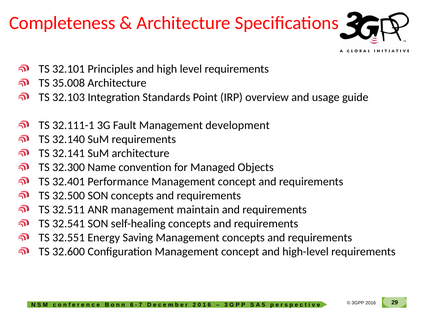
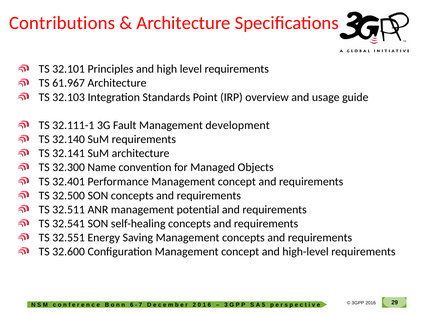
Completeness: Completeness -> Contributions (62, 23)
35.008: 35.008 -> 61.967 (69, 83)
maintain: maintain -> potential (198, 209)
